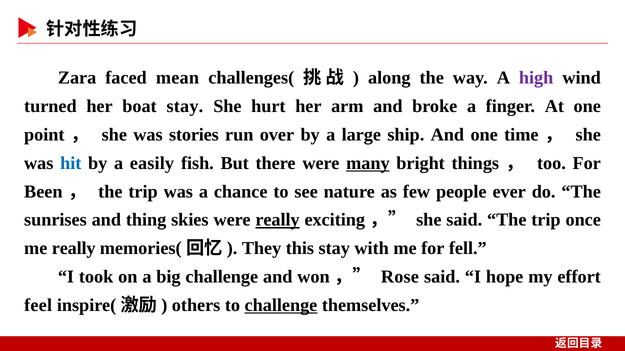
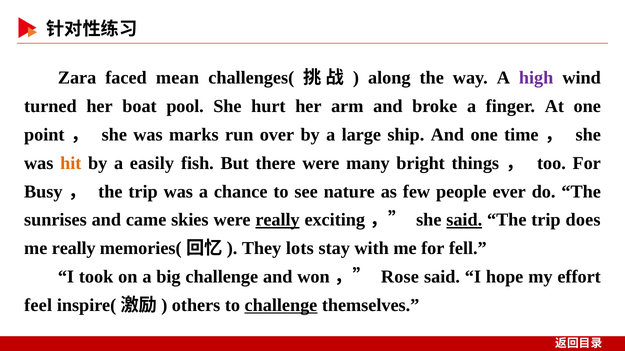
boat stay: stay -> pool (185, 107)
stories: stories -> marks (194, 135)
hit colour: blue -> orange (71, 163)
many underline: present -> none (368, 163)
Been: Been -> Busy (43, 192)
thing: thing -> came (146, 220)
said underline: none -> present (464, 220)
once: once -> does (583, 220)
this: this -> lots (300, 249)
